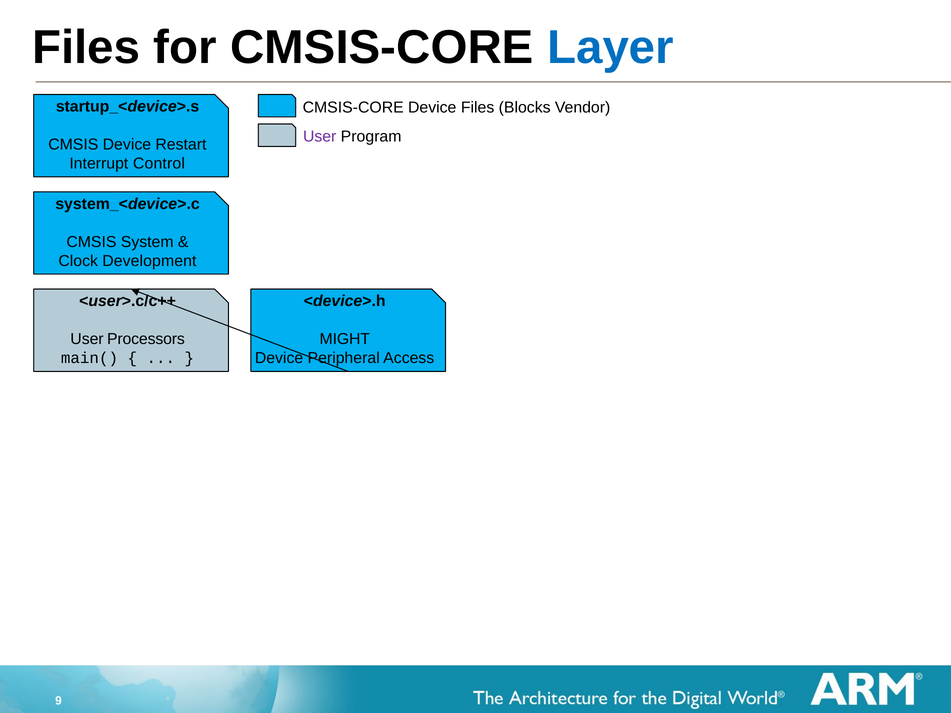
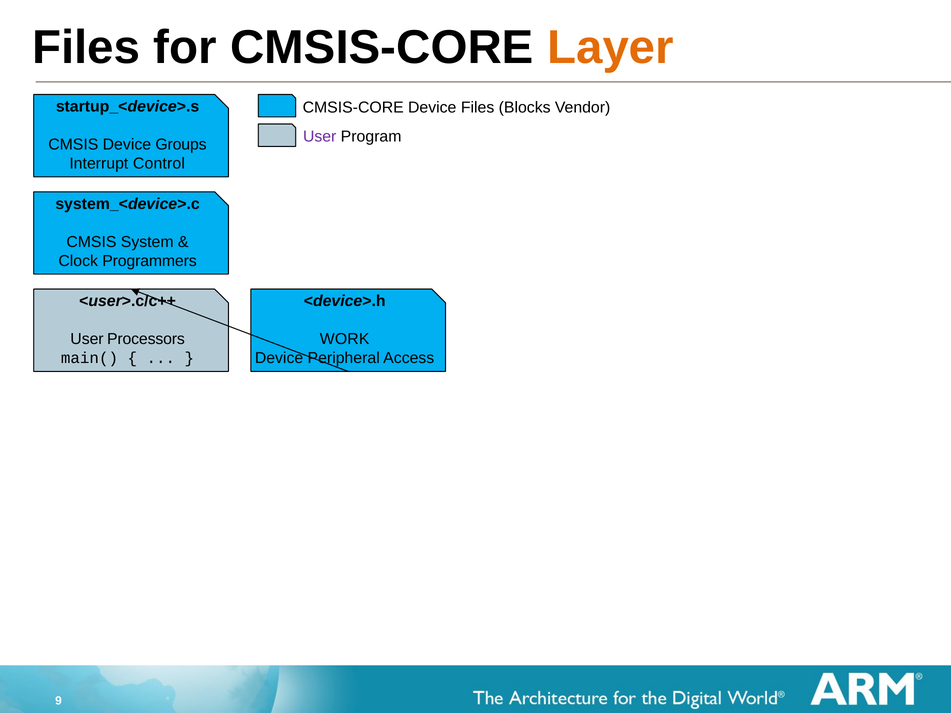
Layer colour: blue -> orange (610, 48)
Restart: Restart -> Groups (181, 145)
Development: Development -> Programmers (149, 261)
MIGHT: MIGHT -> WORK (345, 339)
